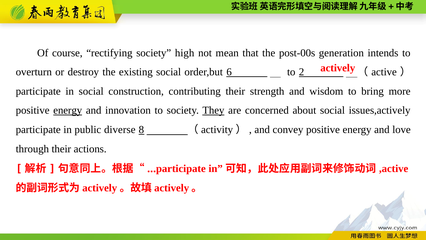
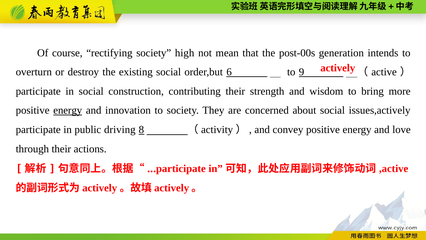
2: 2 -> 9 (302, 72)
They underline: present -> none (213, 110)
diverse: diverse -> driving (120, 129)
